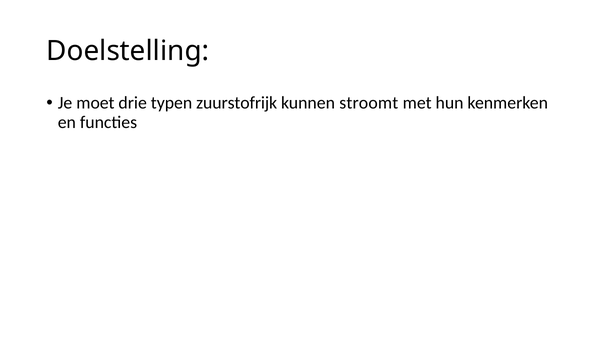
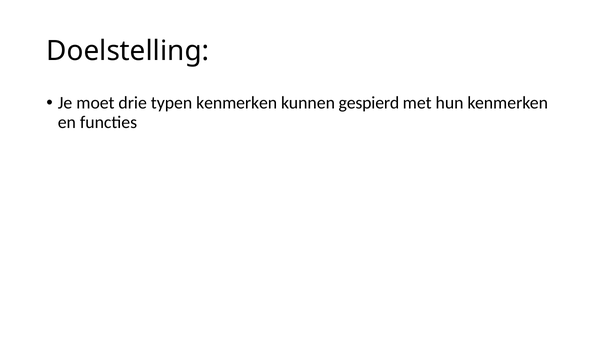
typen zuurstofrijk: zuurstofrijk -> kenmerken (237, 103)
stroomt: stroomt -> gespierd (369, 103)
